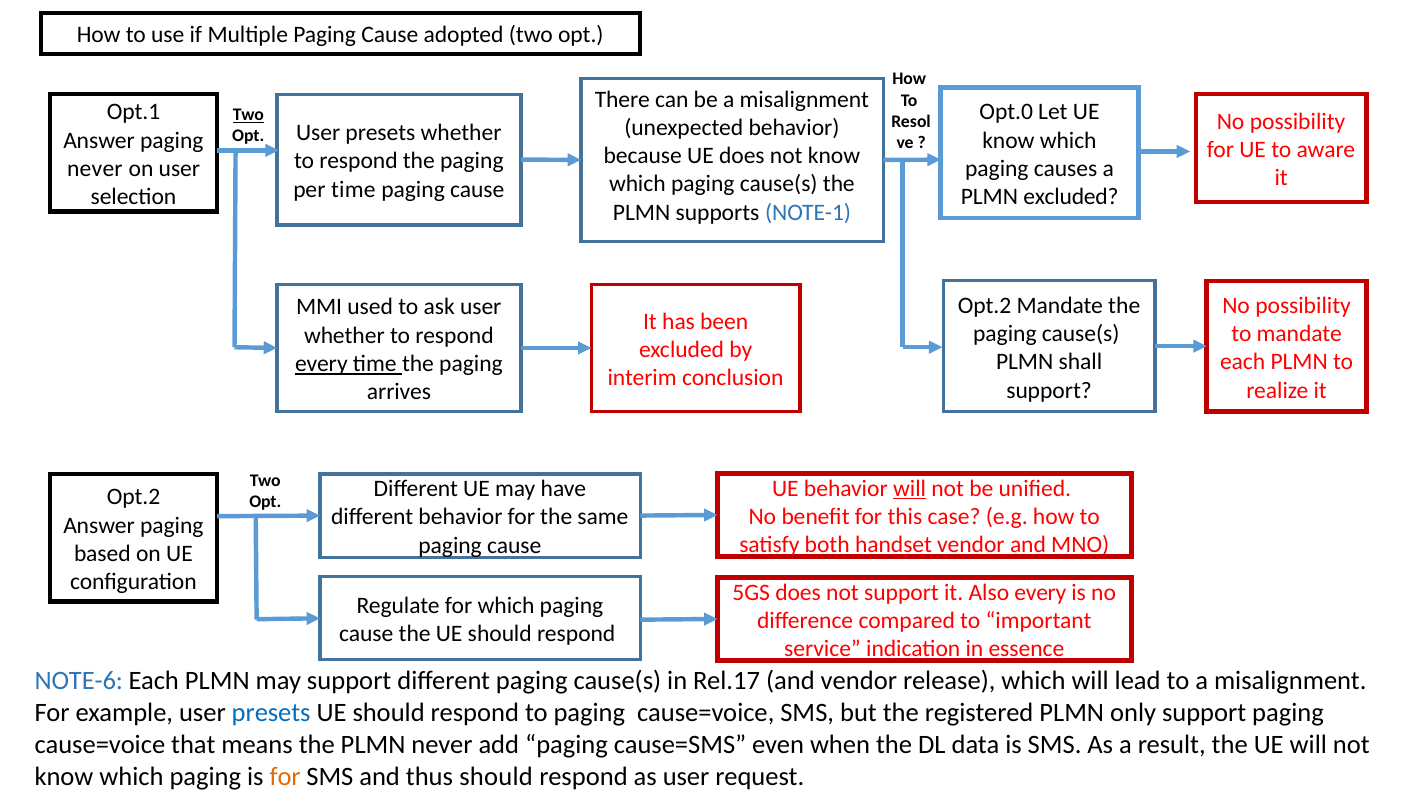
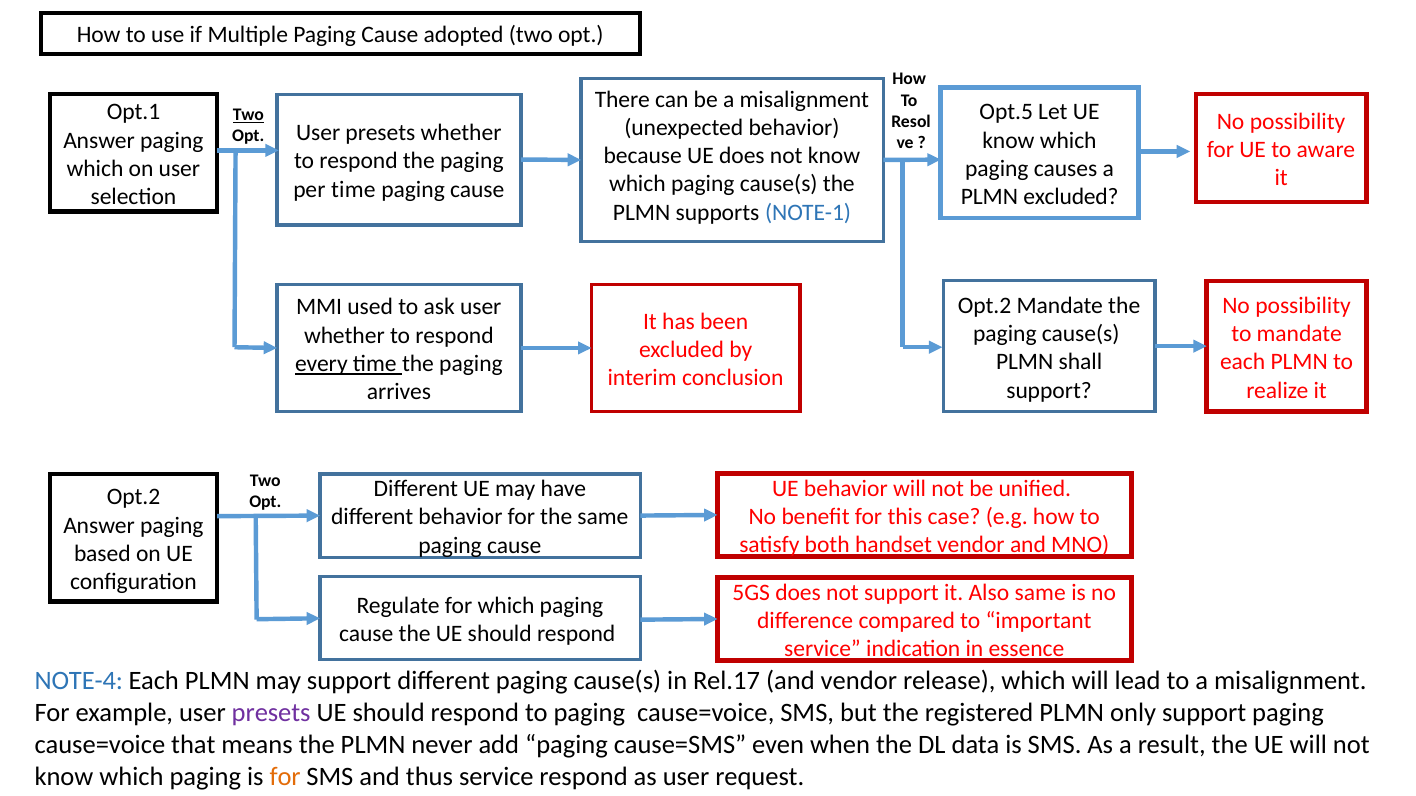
Opt.0: Opt.0 -> Opt.5 (1006, 112)
never: never -> which (95, 169)
will underline: present -> none (910, 489)
Also every: every -> same (1040, 593)
NOTE-6: NOTE-6 -> NOTE-4 (79, 682)
presets colour: blue -> purple (271, 713)
thus should: should -> service (496, 777)
